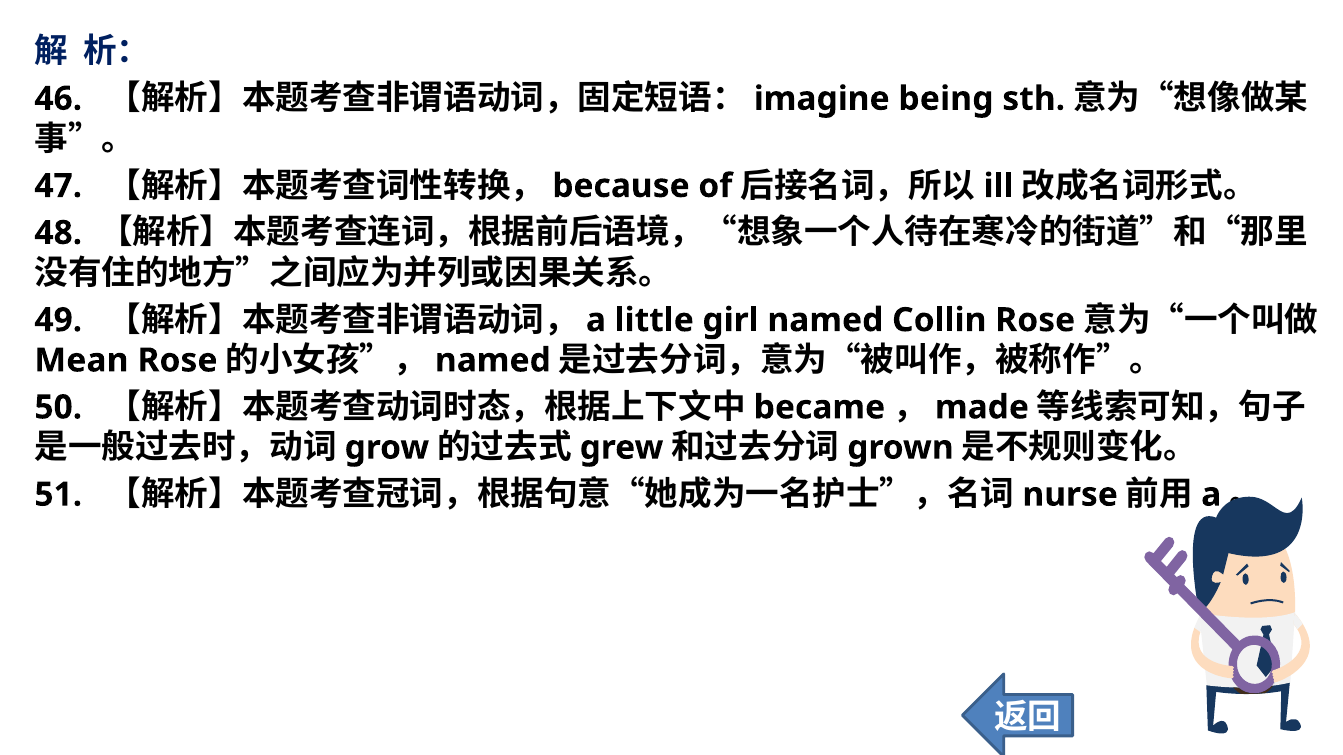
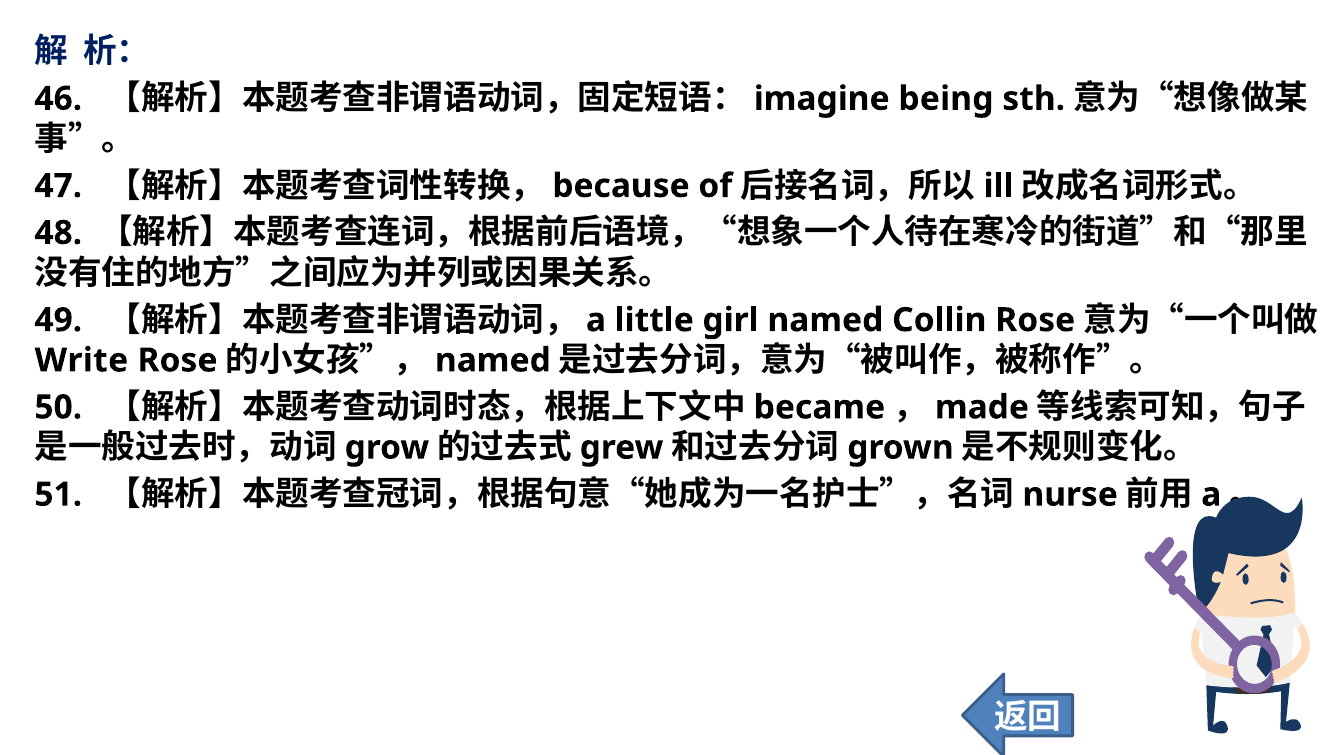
Mean: Mean -> Write (81, 361)
